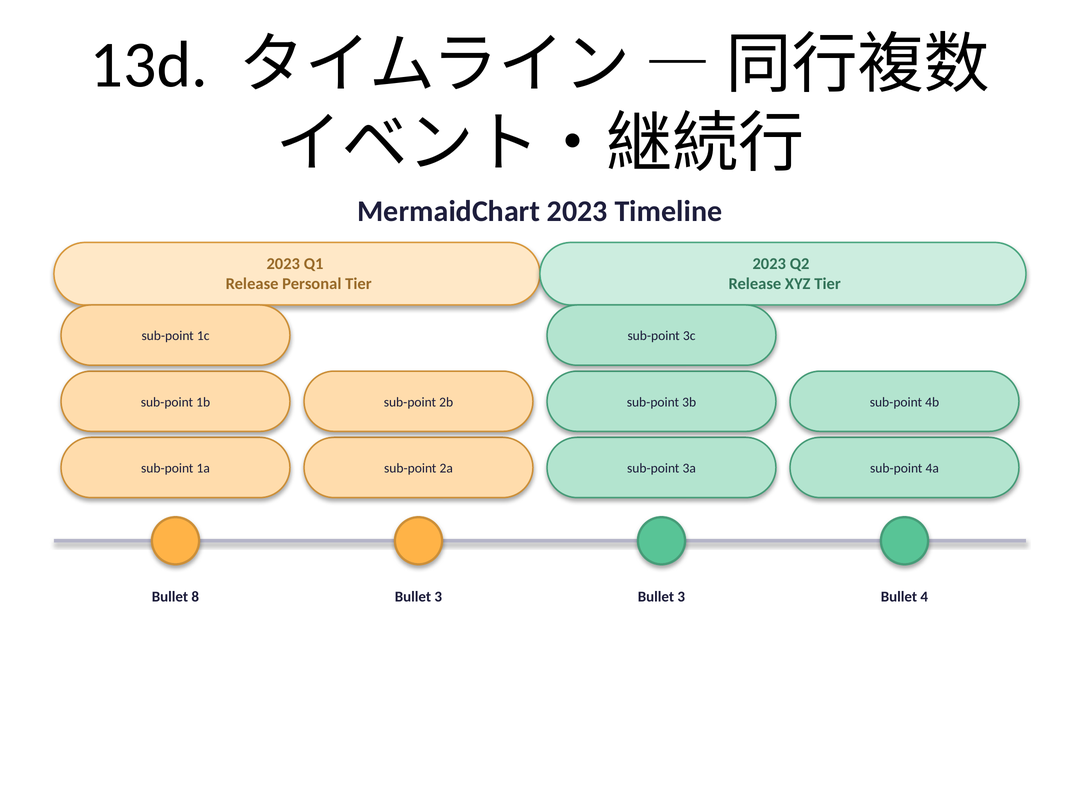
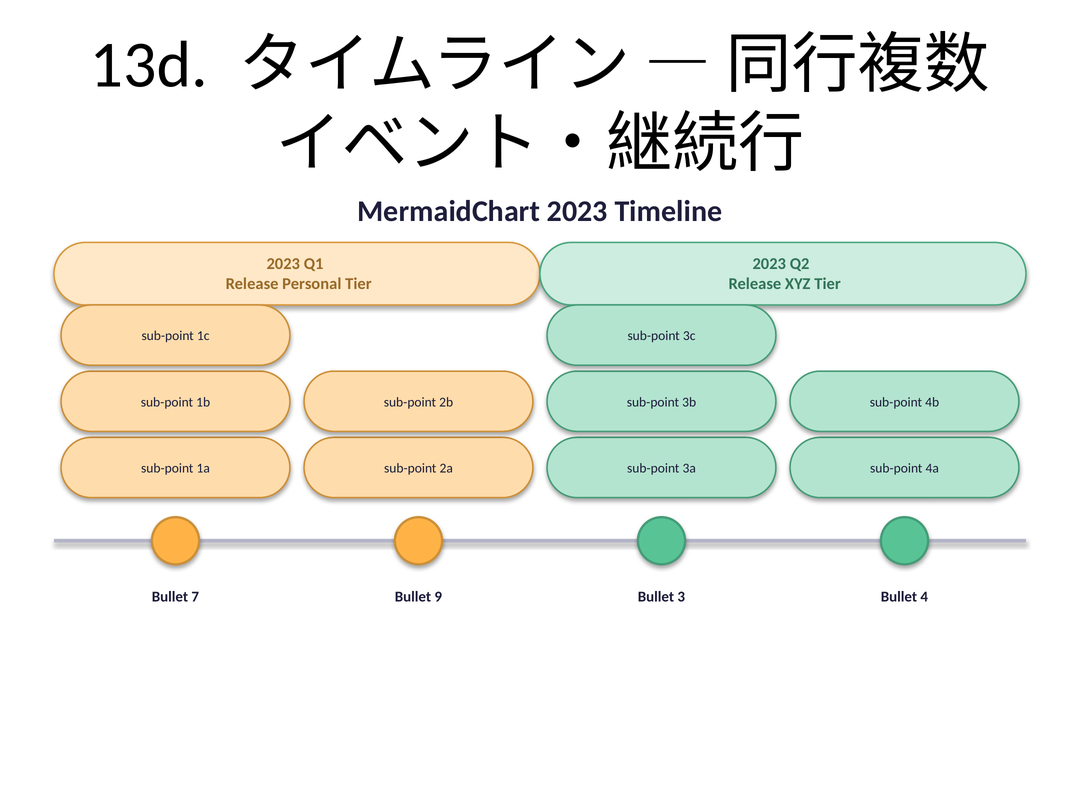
8: 8 -> 7 (195, 597)
3: 3 -> 9 (438, 597)
